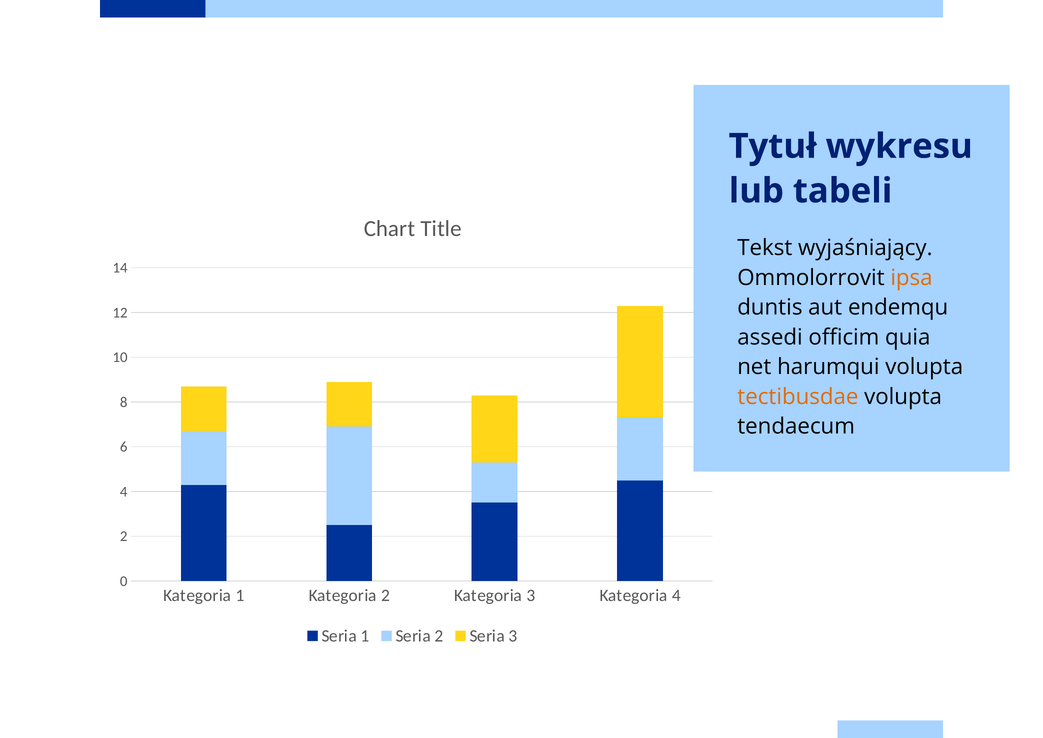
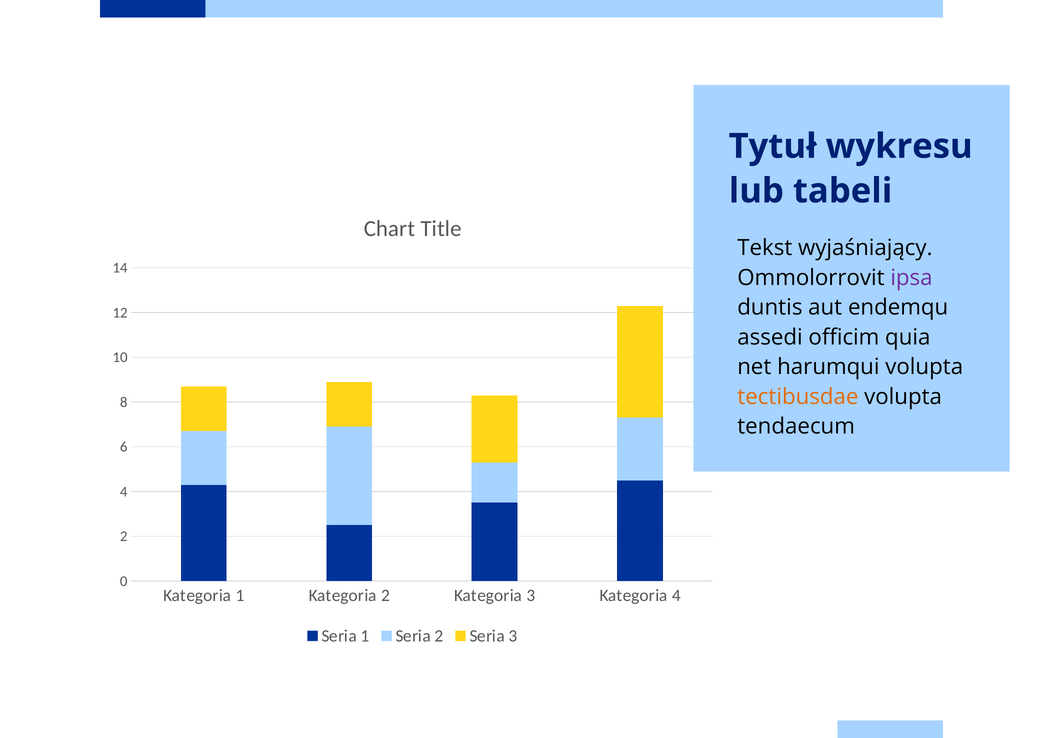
ipsa colour: orange -> purple (911, 277)
